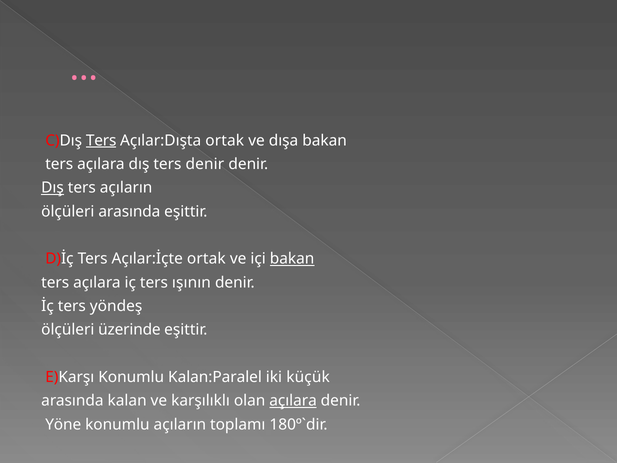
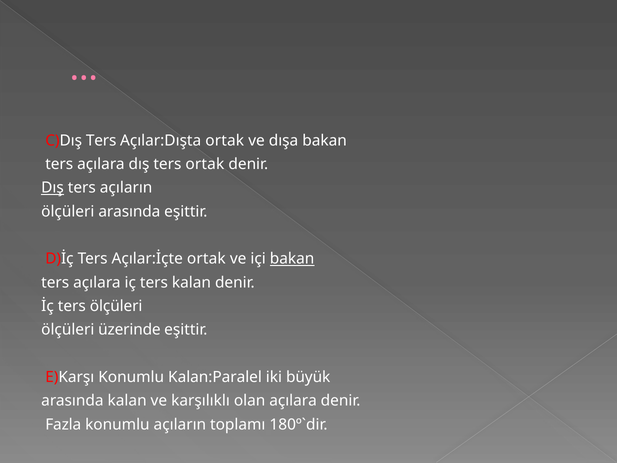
Ters underline: present -> none (101, 140)
ters denir: denir -> ortak (205, 164)
ters ışının: ışının -> kalan (191, 282)
ters yöndeş: yöndeş -> ölçüleri (116, 306)
küçük: küçük -> büyük (308, 377)
açılara underline: present -> none (293, 401)
Yöne: Yöne -> Fazla (63, 424)
